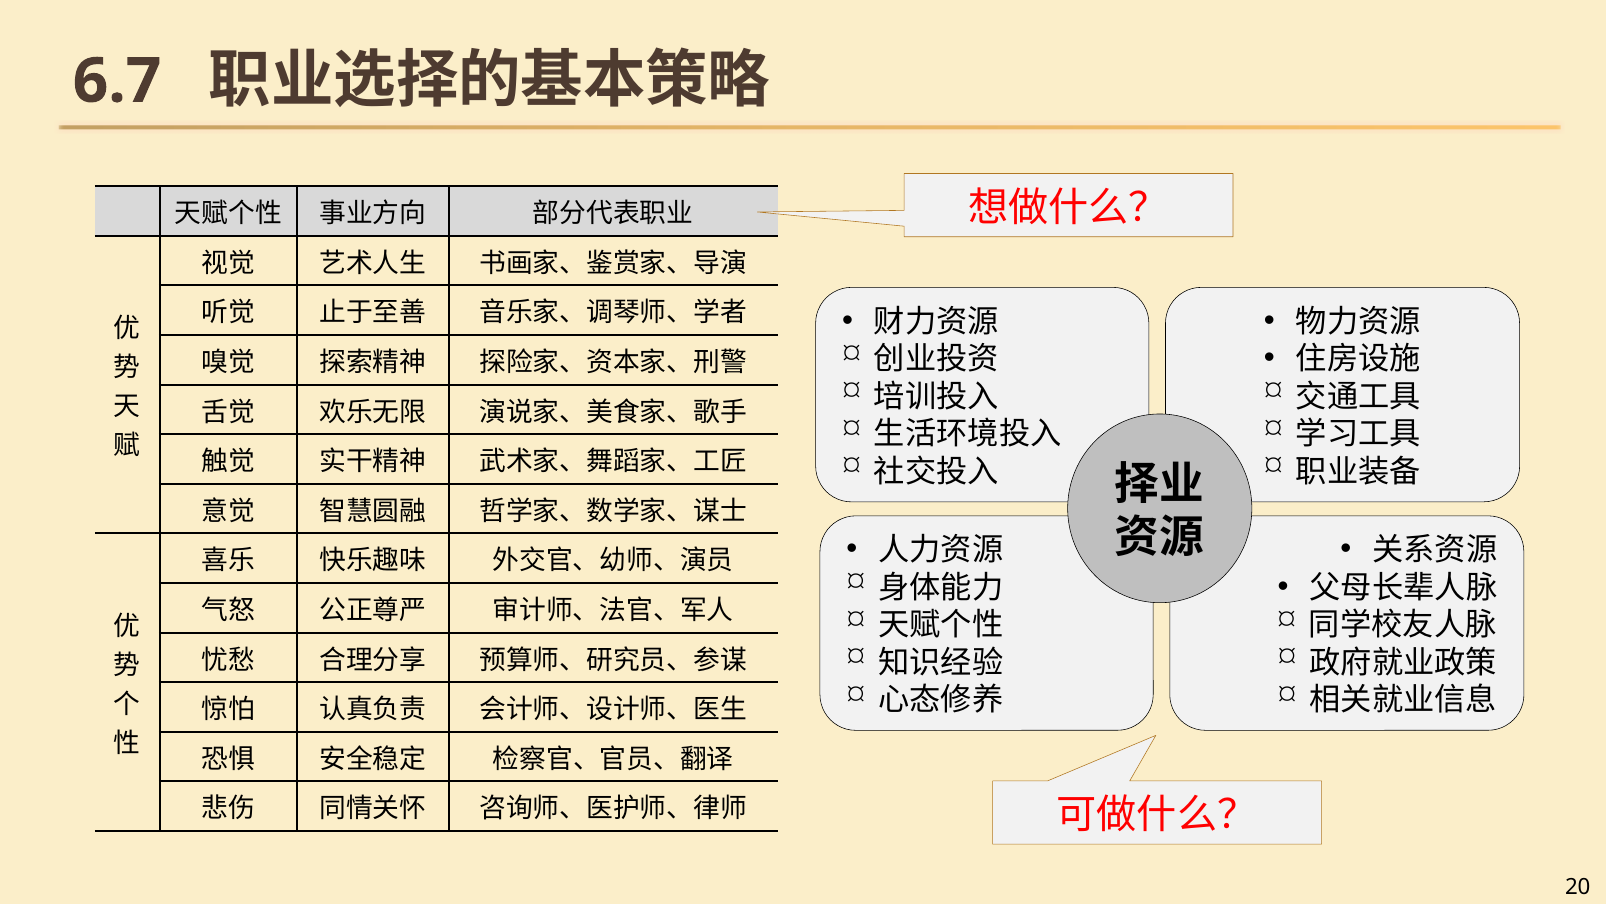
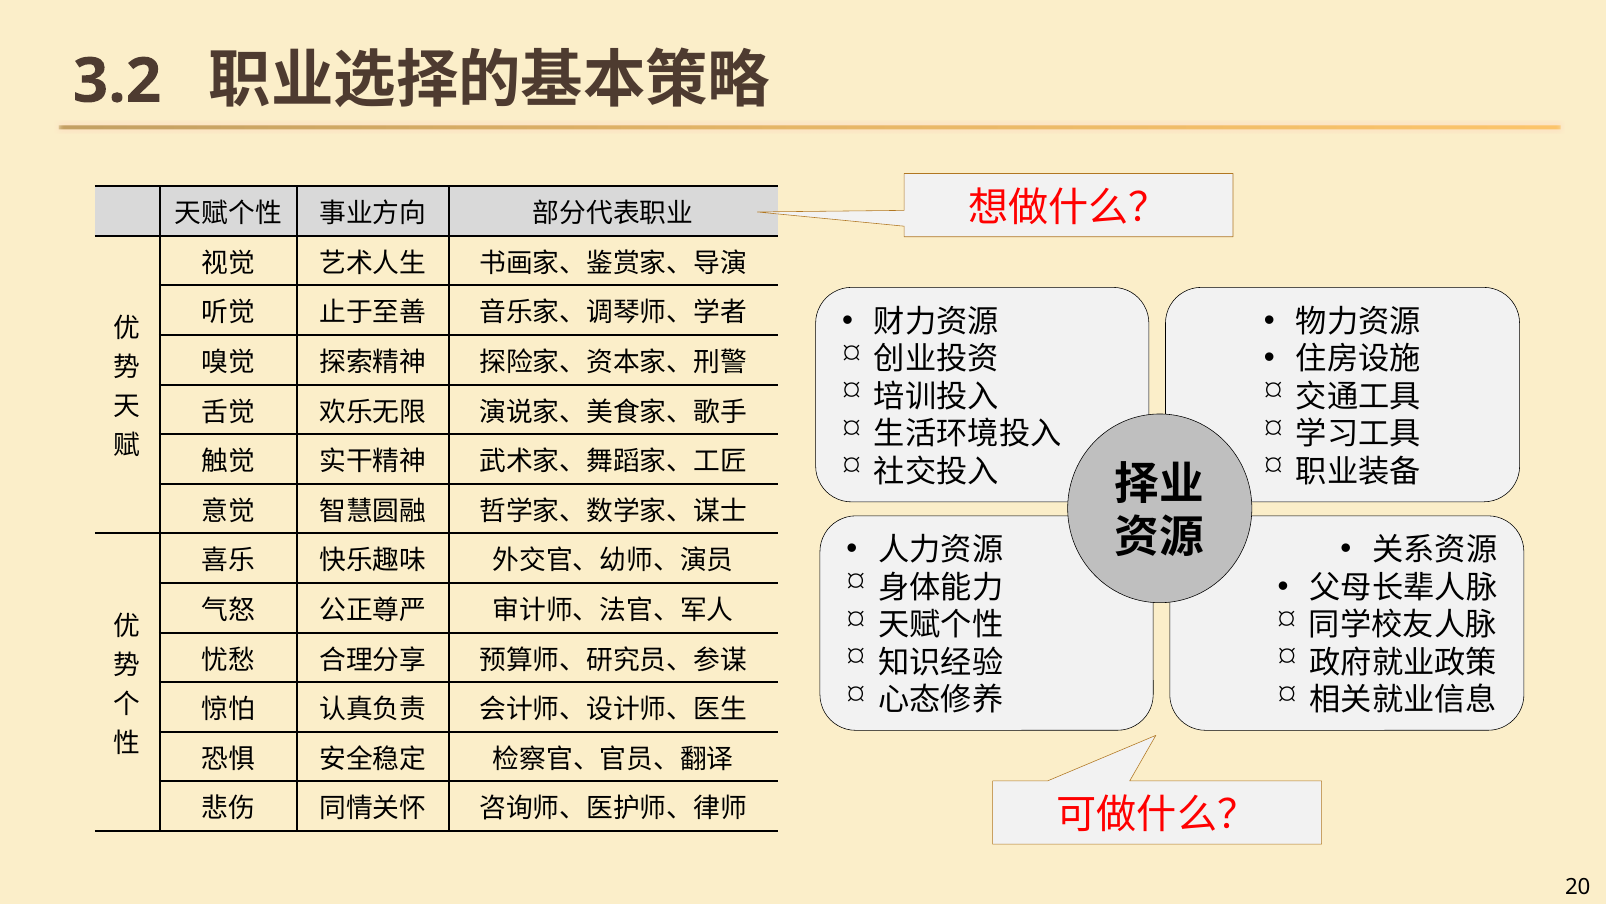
6.7: 6.7 -> 3.2 (117, 81)
